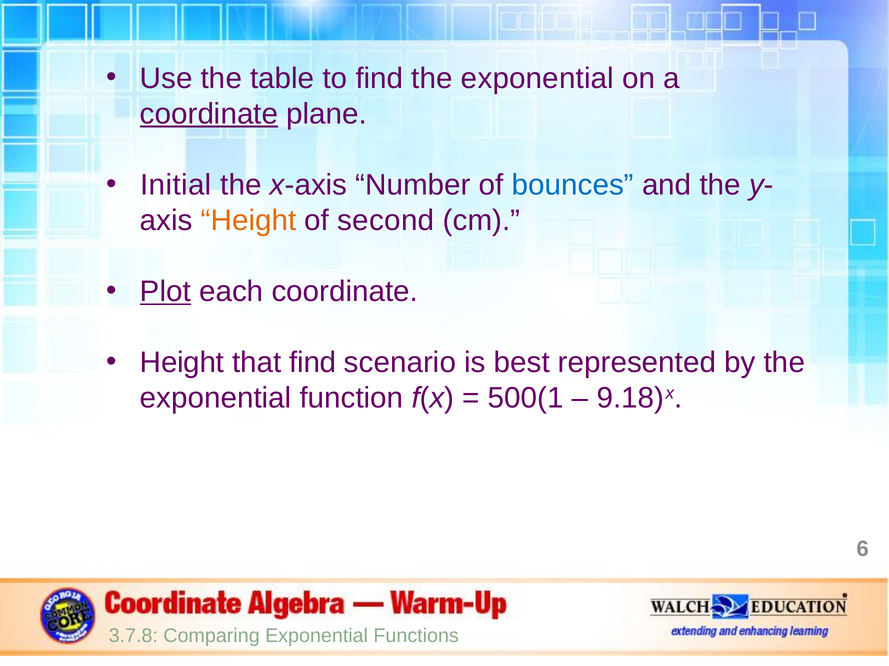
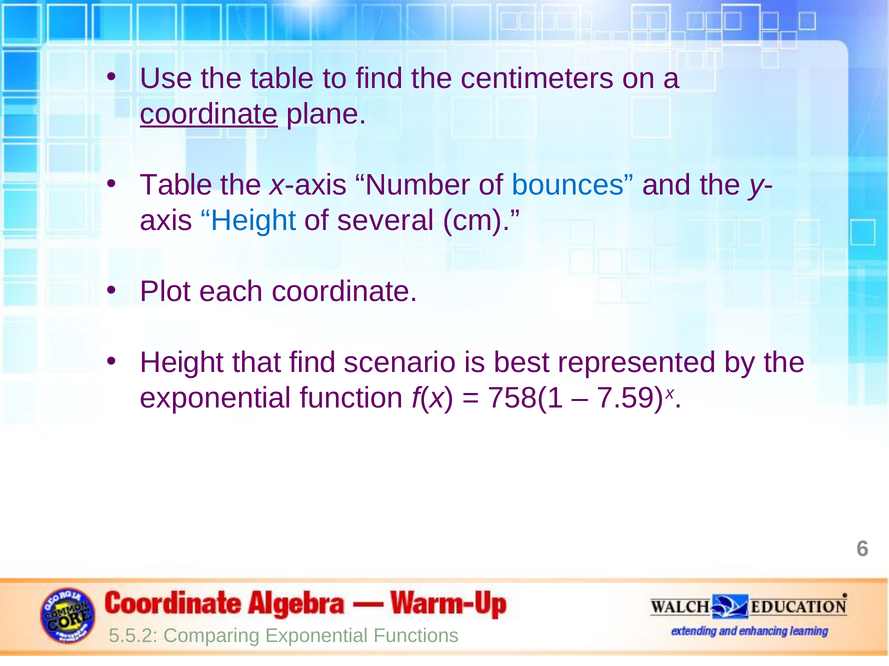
exponential: exponential -> centimeters (538, 78)
Initial: Initial -> Table (176, 185)
Height colour: orange -> blue (249, 221)
second: second -> several (386, 221)
Plot underline: present -> none (165, 292)
500(1: 500(1 -> 758(1 (526, 398)
9.18: 9.18 -> 7.59 (630, 398)
3.7.8: 3.7.8 -> 5.5.2 (133, 636)
